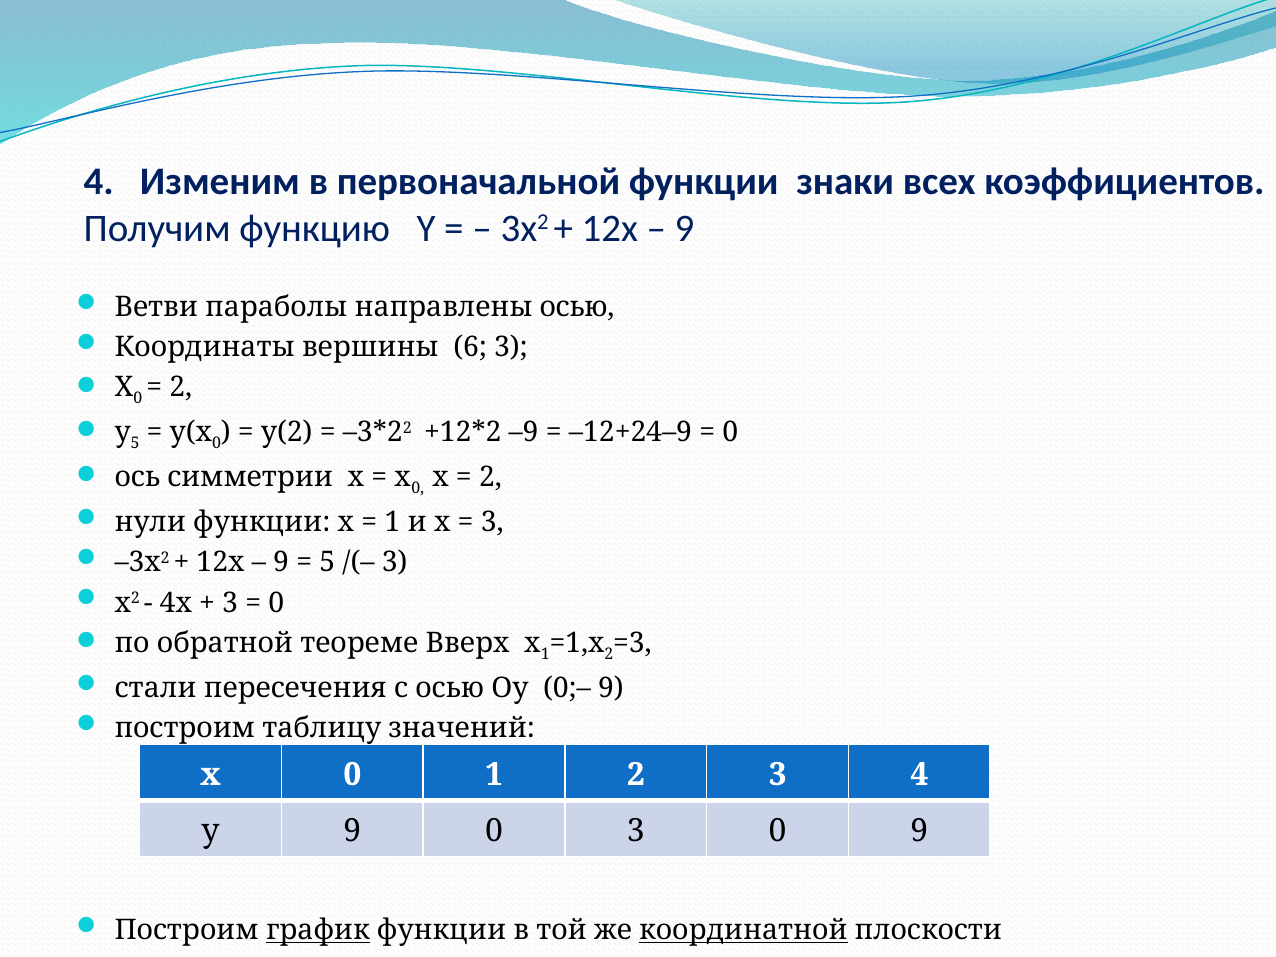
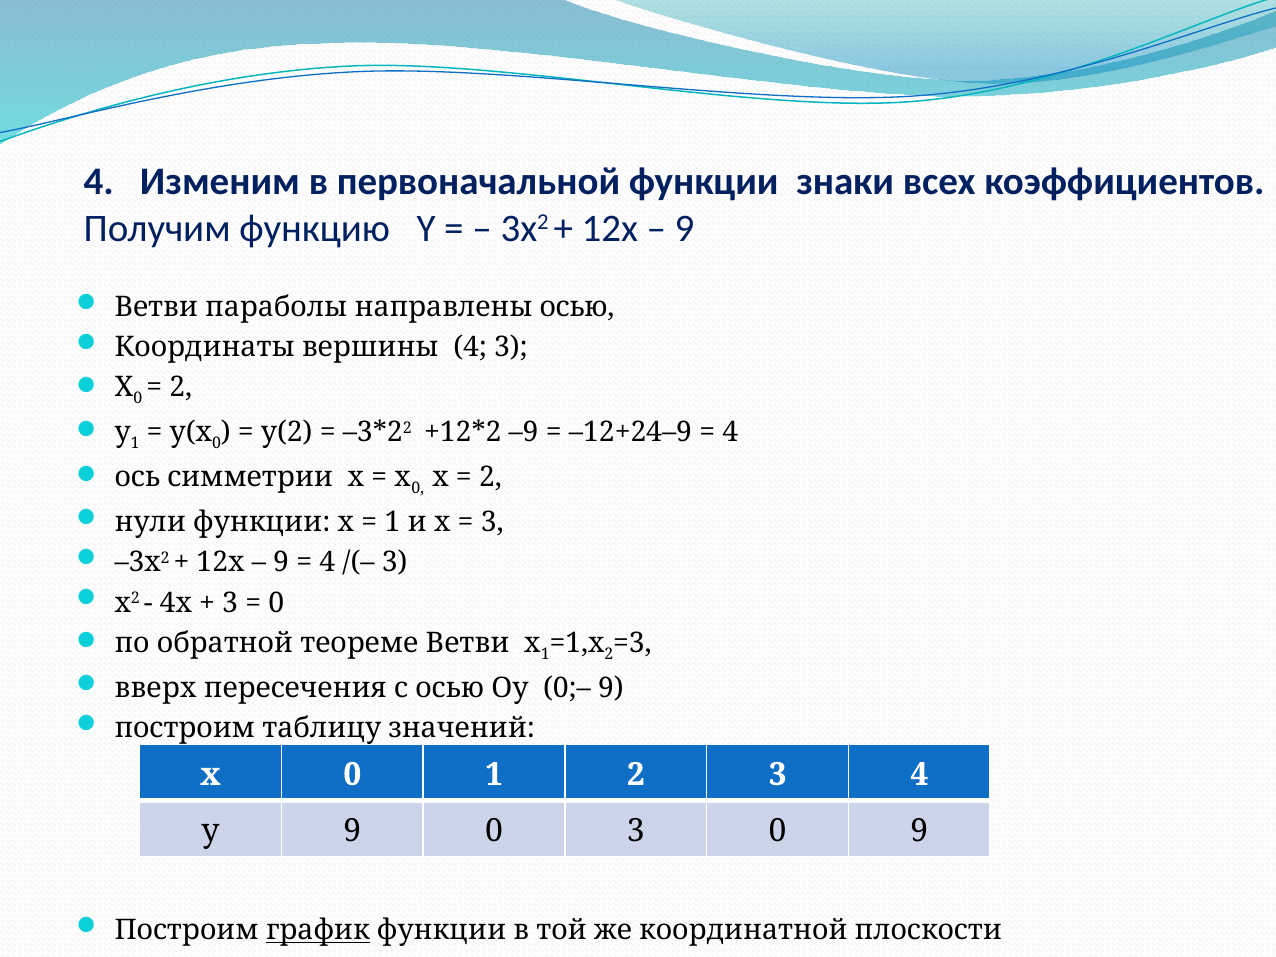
вершины 6: 6 -> 4 (470, 347)
у 5: 5 -> 1 (135, 443)
0: 0 -> 4 (730, 432)
5: 5 -> 4 (327, 562)
теореме Вверх: Вверх -> Ветви (468, 643)
стали: стали -> вверх (156, 688)
координатной underline: present -> none (743, 930)
